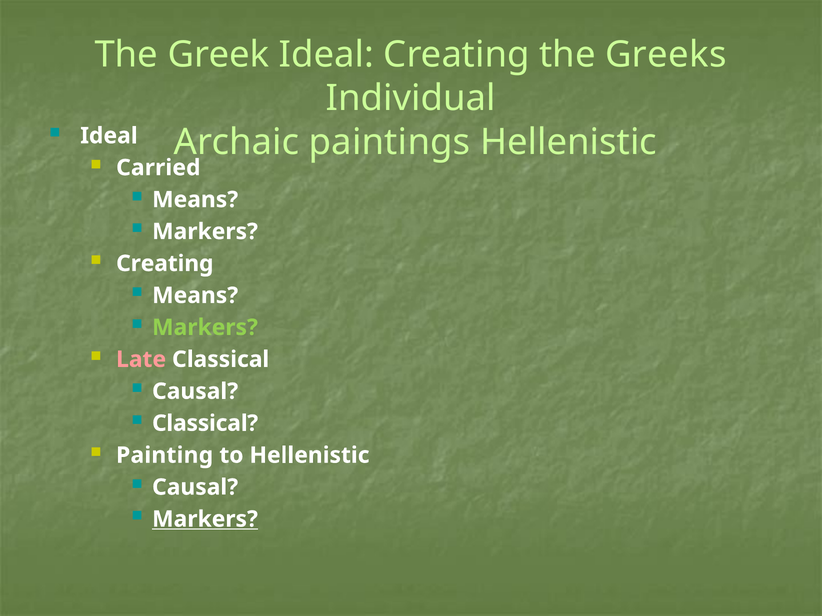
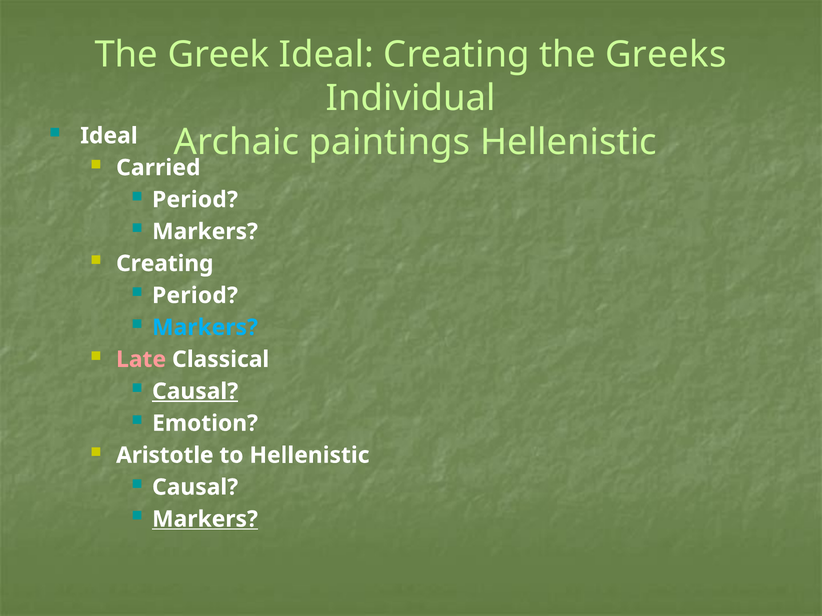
Means: Means -> Period (195, 200)
Means: Means -> Period (195, 296)
Markers colour: light green -> light blue (205, 328)
Causal underline: none -> present (195, 392)
Classical: Classical -> Emotion (205, 424)
Painting: Painting -> Aristotle (165, 456)
